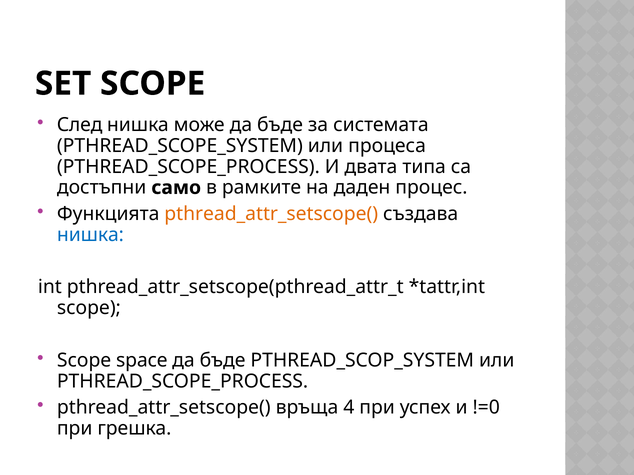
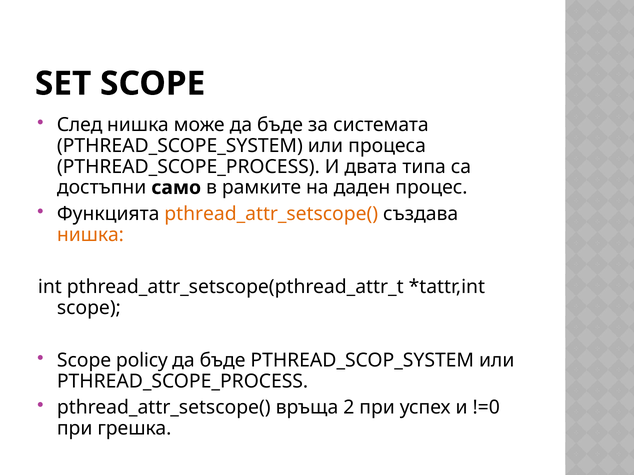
нишка colour: blue -> orange (90, 235)
space: space -> policy (142, 361)
4: 4 -> 2 (349, 408)
